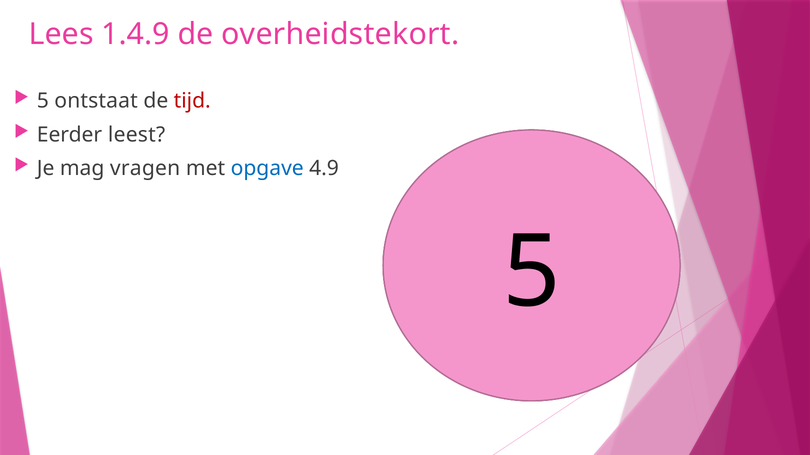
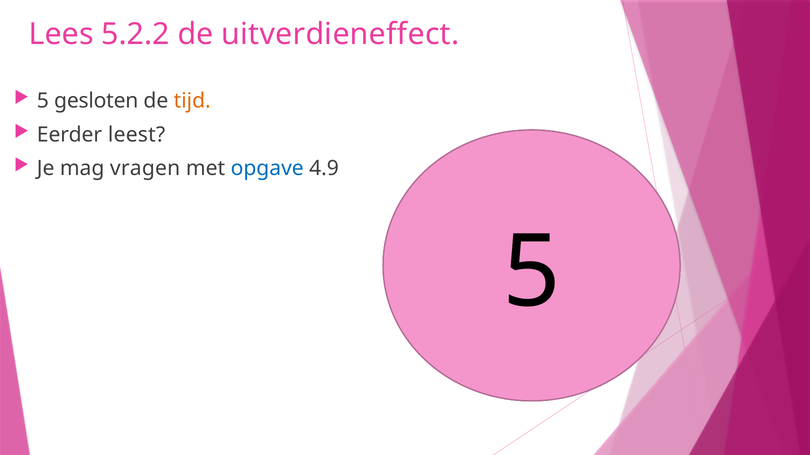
1.4.9: 1.4.9 -> 5.2.2 (136, 34)
overheidstekort: overheidstekort -> uitverdieneffect (340, 34)
ontstaat: ontstaat -> gesloten (96, 101)
tijd colour: red -> orange (192, 101)
